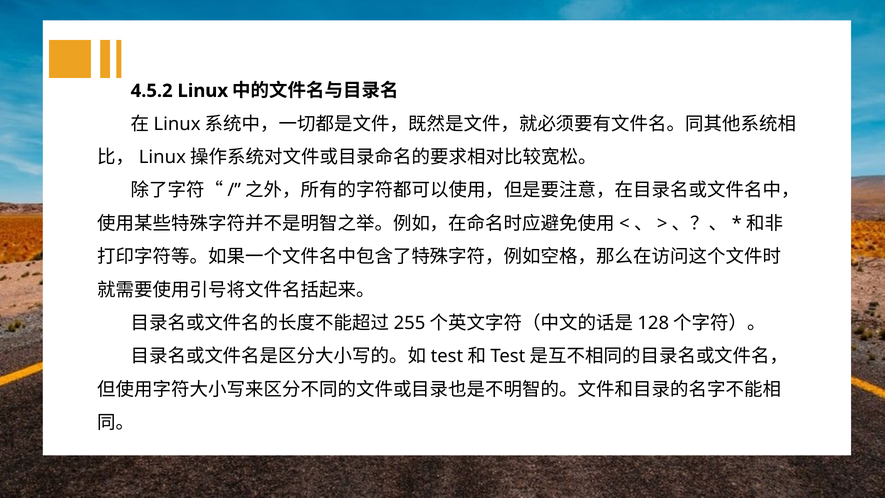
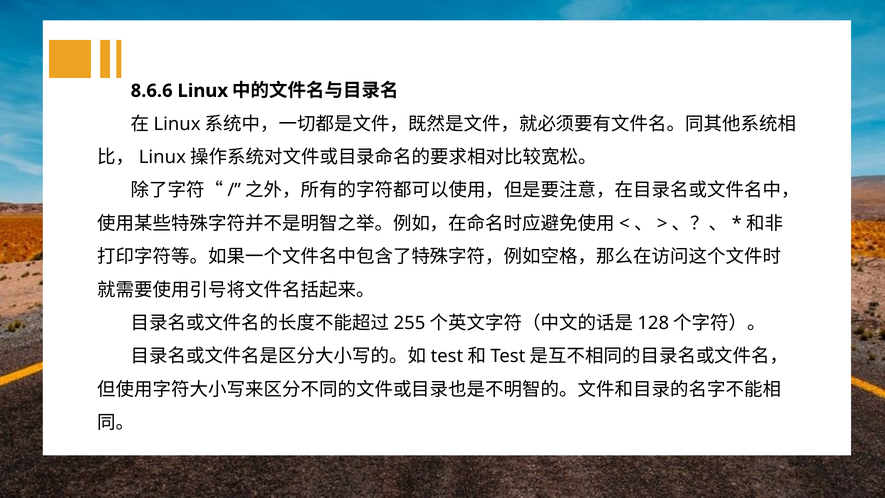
4.5.2: 4.5.2 -> 8.6.6 (152, 91)
